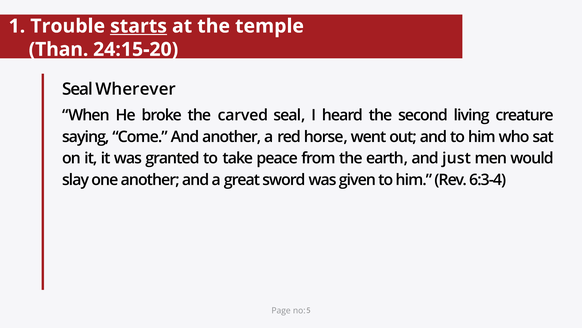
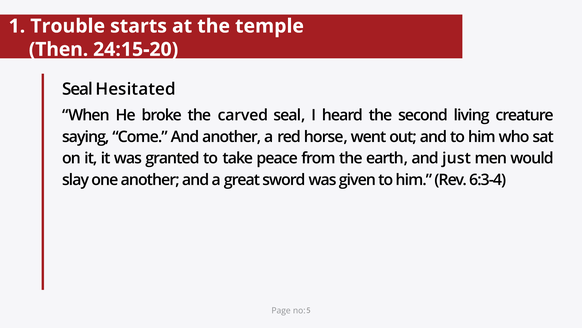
starts underline: present -> none (139, 26)
Than: Than -> Then (59, 49)
Wherever: Wherever -> Hesitated (136, 89)
